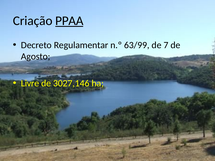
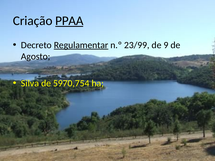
Regulamentar underline: none -> present (81, 45)
63/99: 63/99 -> 23/99 (137, 45)
7: 7 -> 9 (166, 45)
Livre: Livre -> Silva (30, 83)
3027,146: 3027,146 -> 5970,754 (71, 83)
